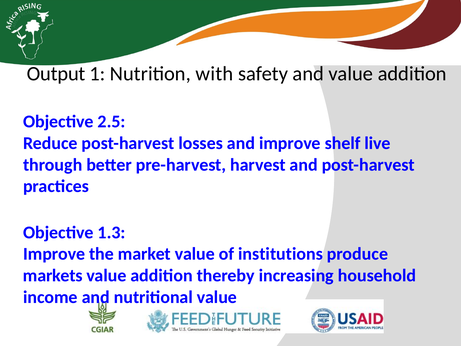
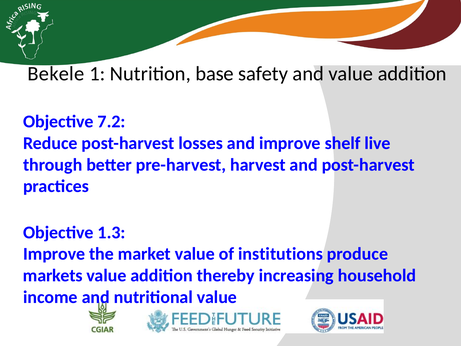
Output: Output -> Bekele (56, 74)
with: with -> base (215, 74)
2.5: 2.5 -> 7.2 (112, 122)
